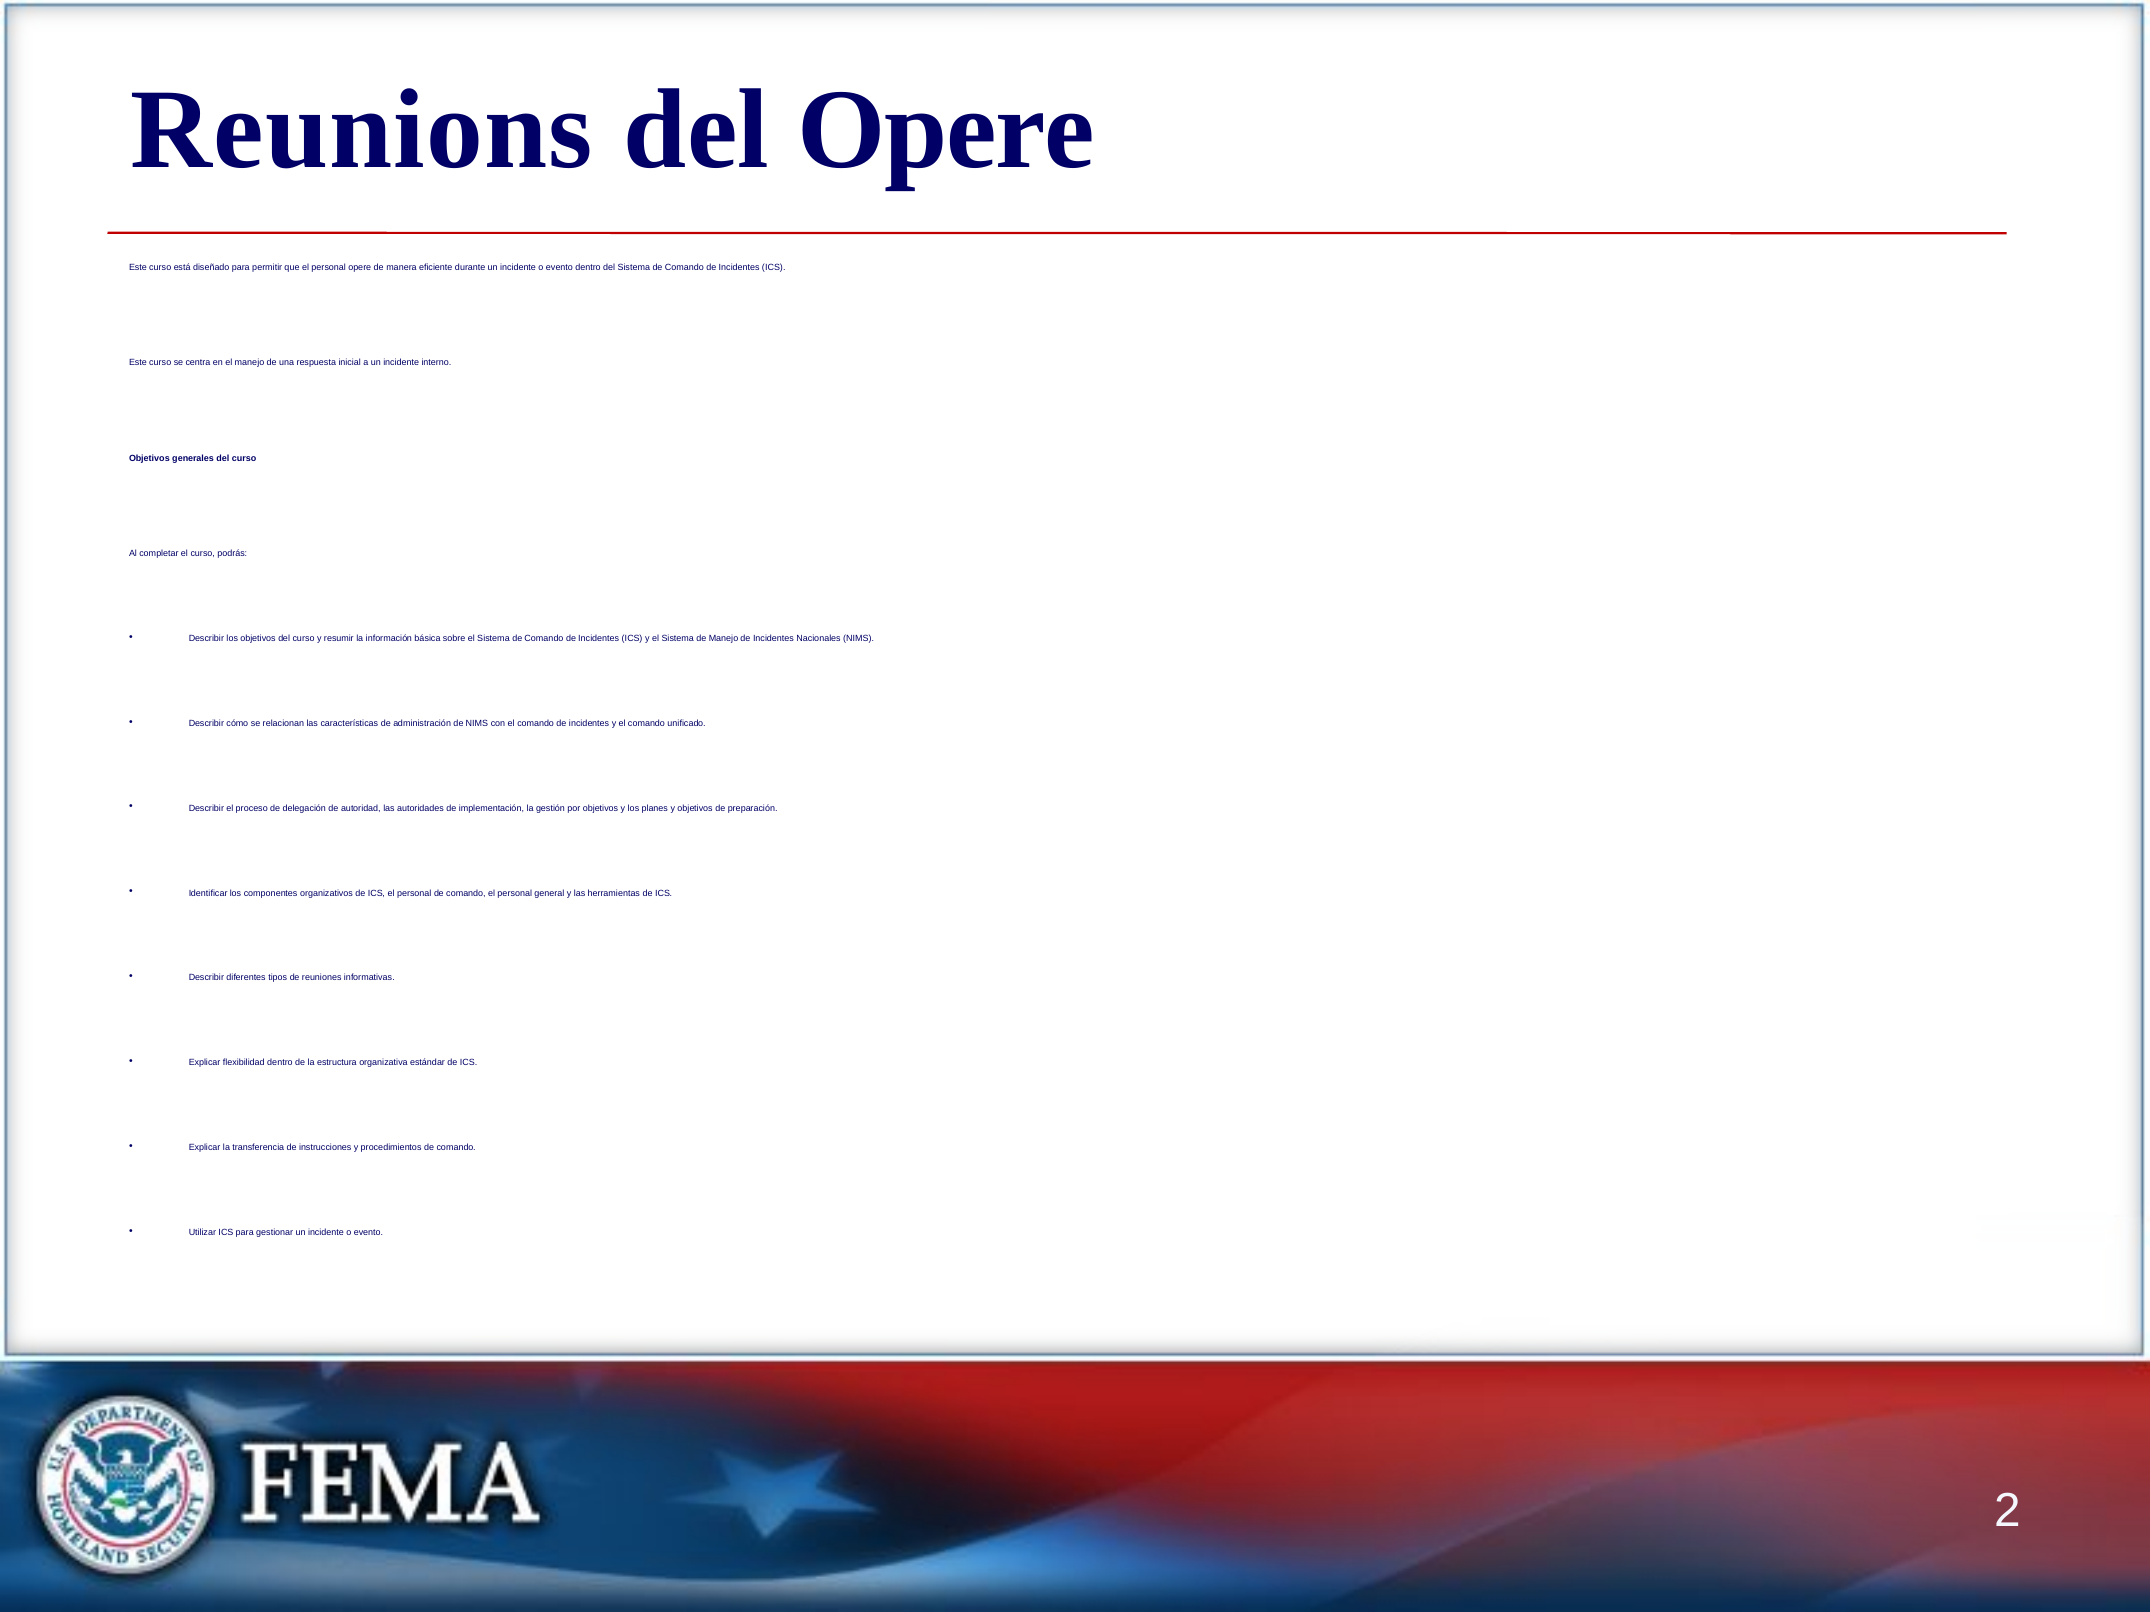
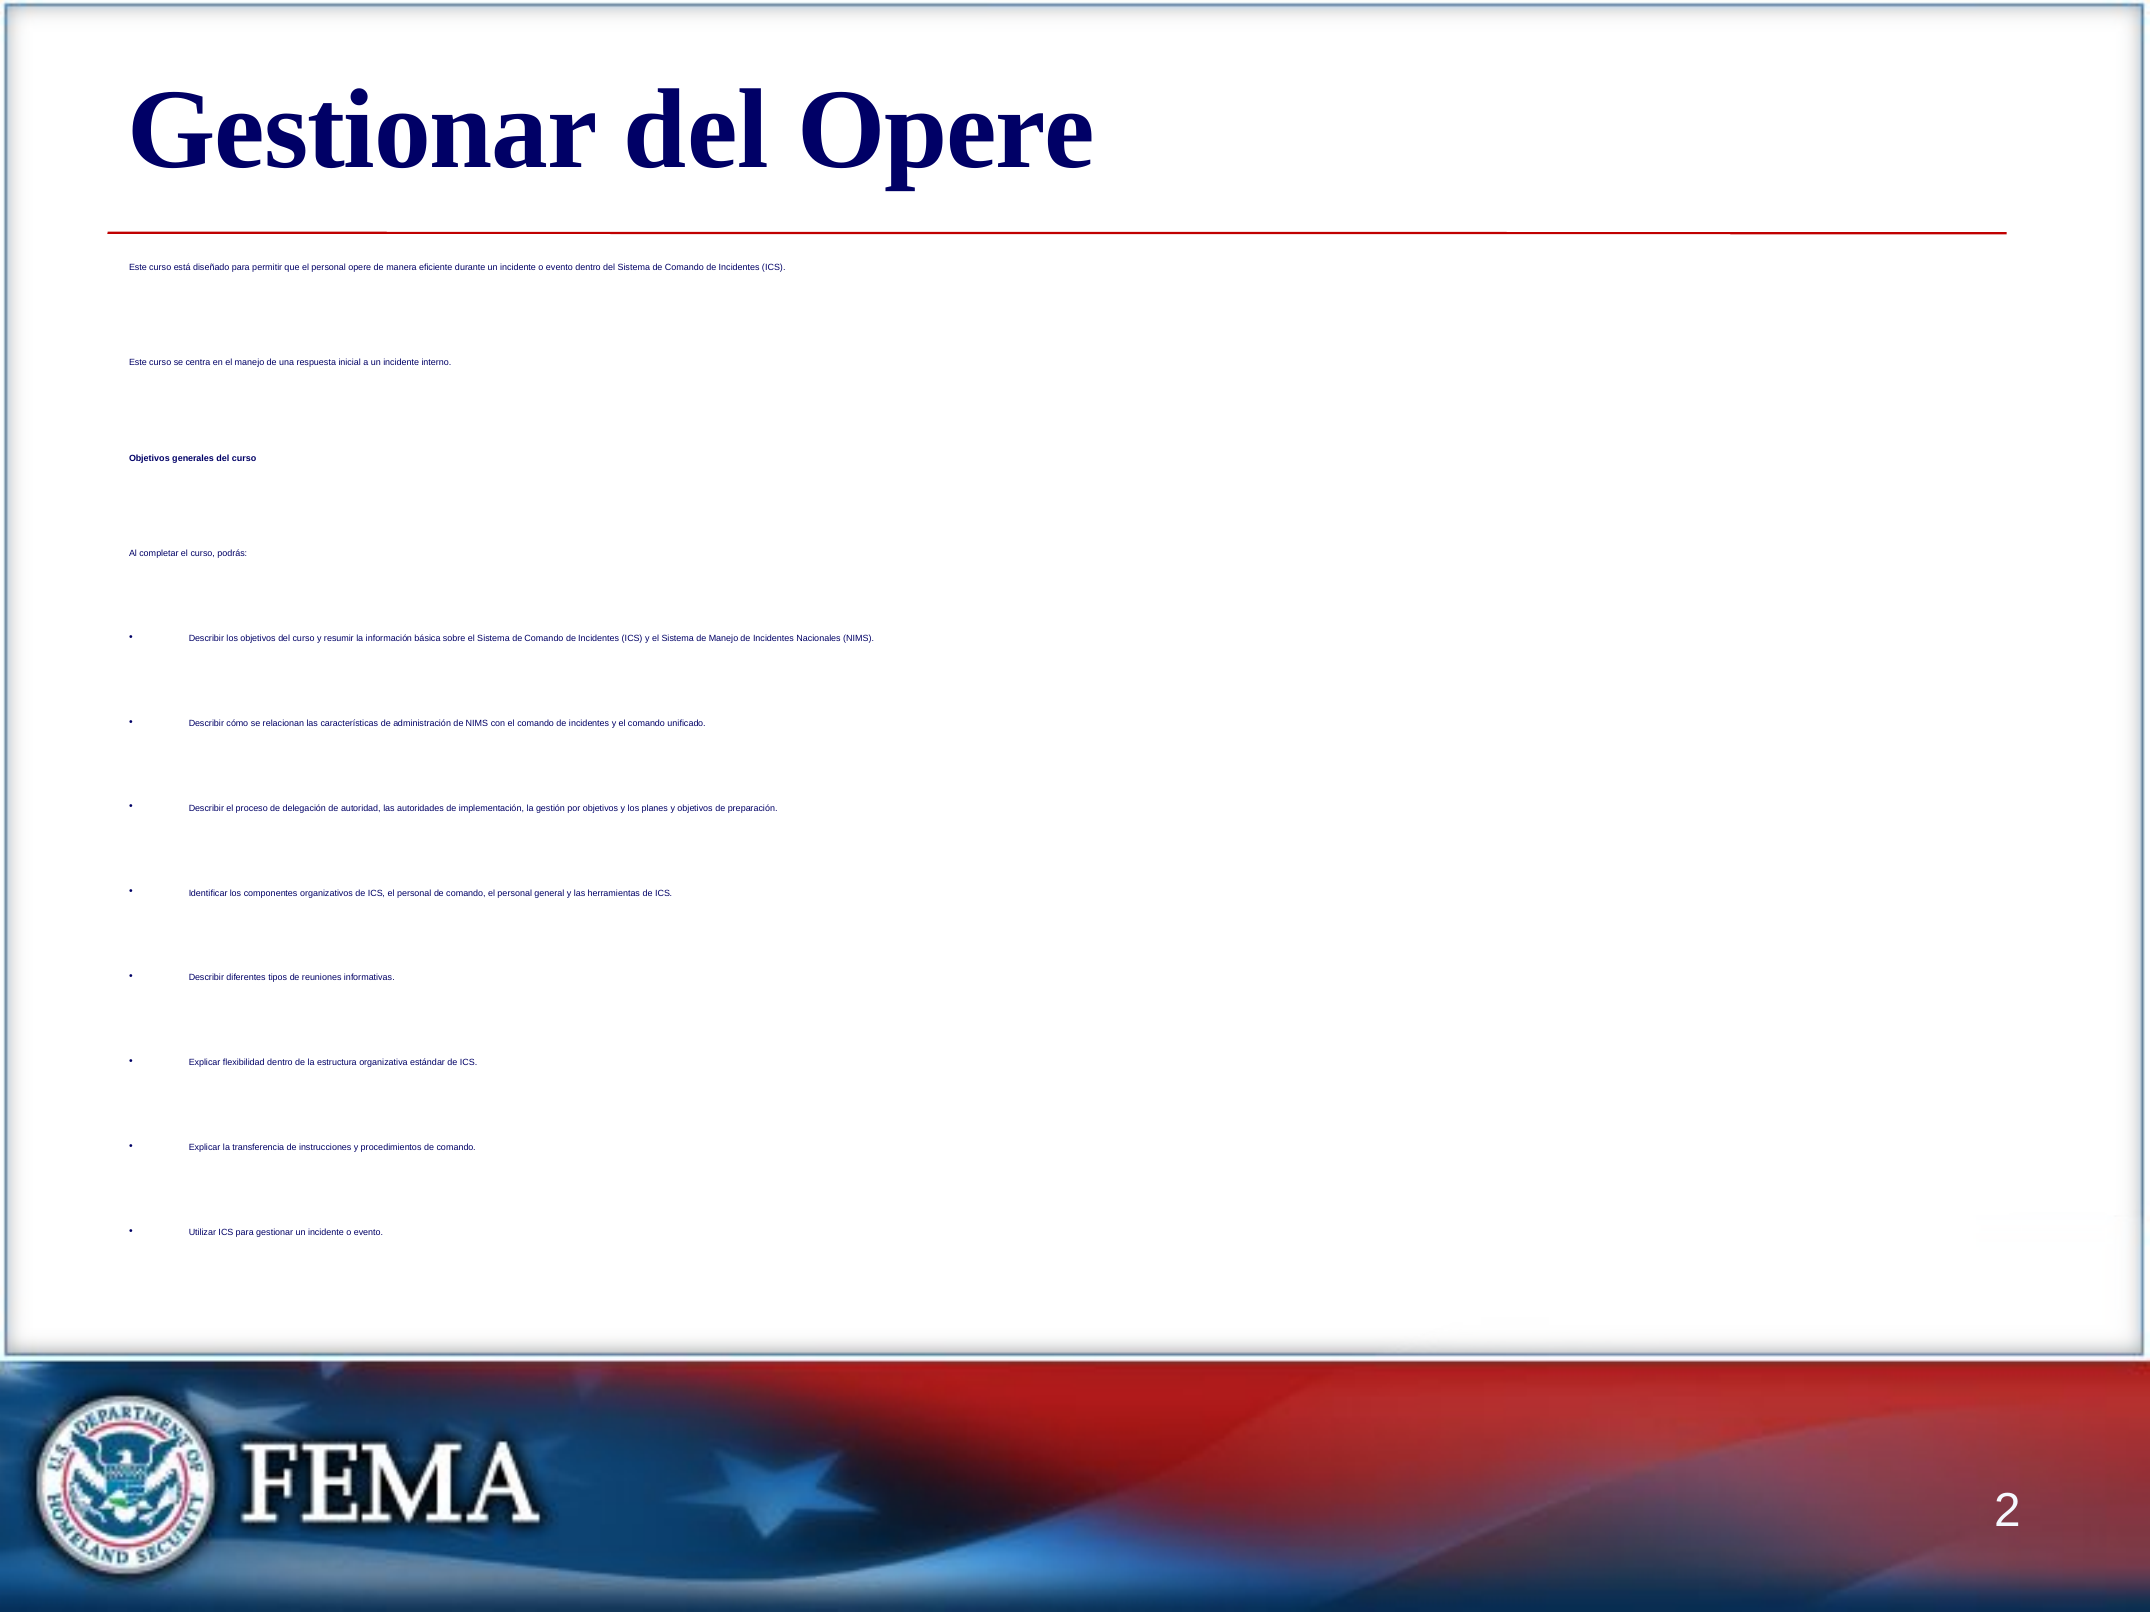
Reunions: Reunions -> Gestionar (363, 130)
